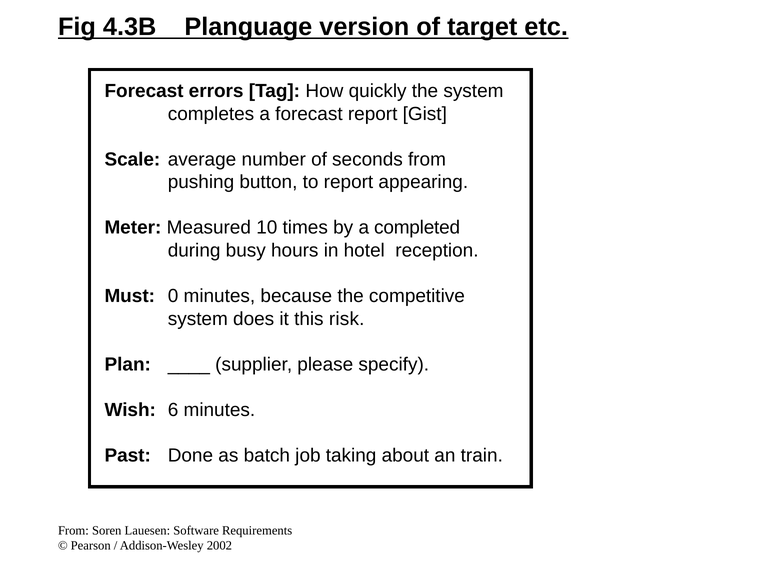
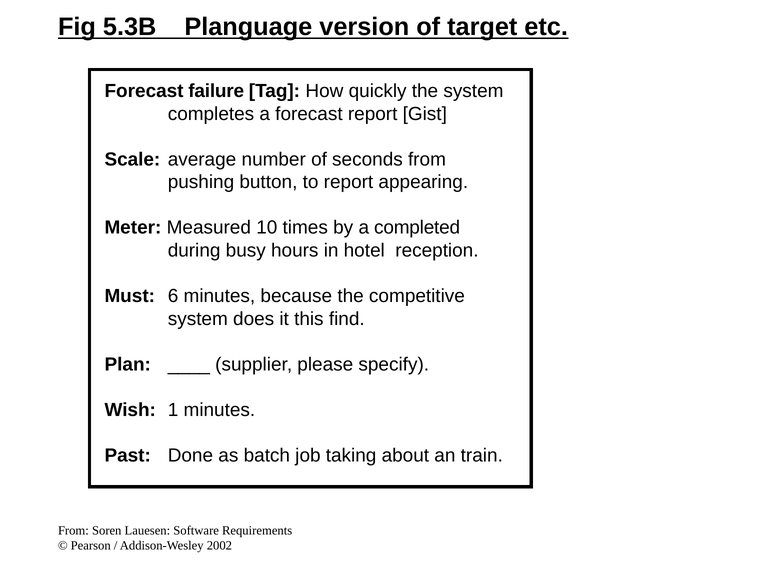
4.3B: 4.3B -> 5.3B (130, 27)
errors: errors -> failure (216, 91)
0: 0 -> 6 (173, 296)
risk: risk -> find (347, 319)
6: 6 -> 1 (173, 410)
